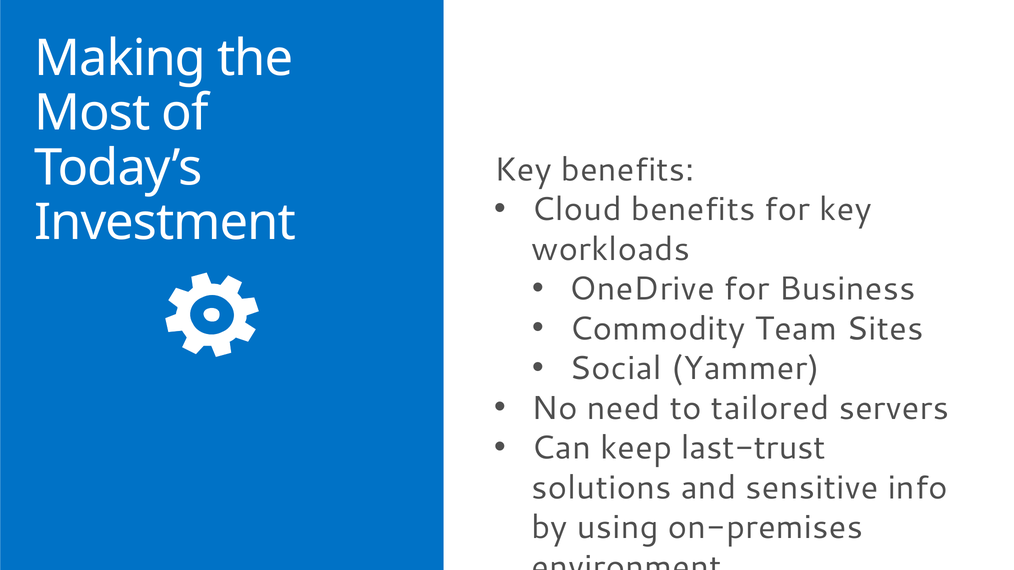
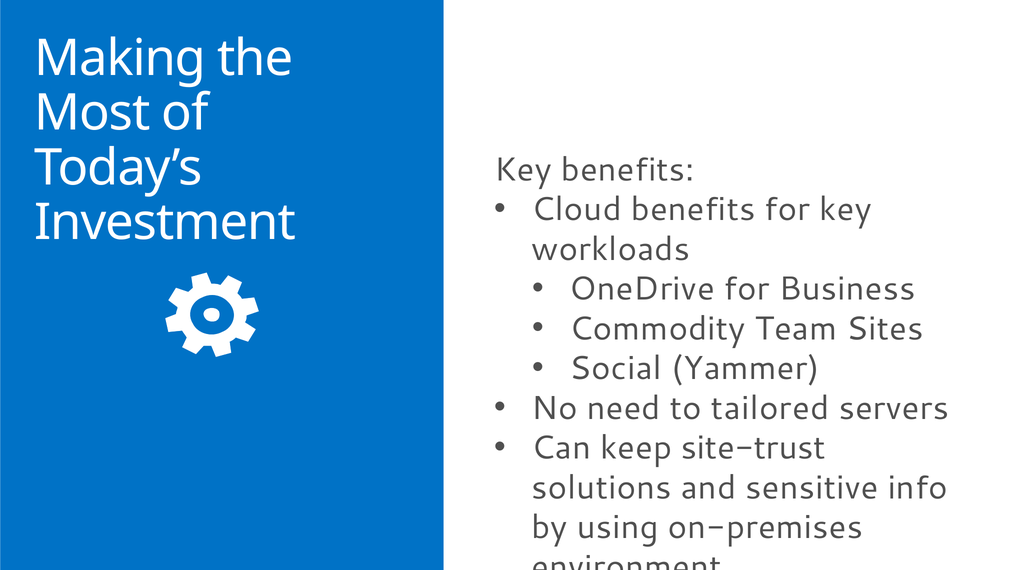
last-trust: last-trust -> site-trust (753, 448)
